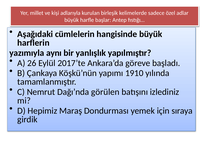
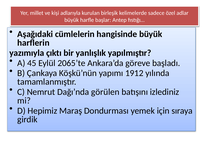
aynı: aynı -> çıktı (54, 53)
26: 26 -> 45 (32, 63)
2017’te: 2017’te -> 2065’te (71, 63)
1910: 1910 -> 1912 (134, 73)
